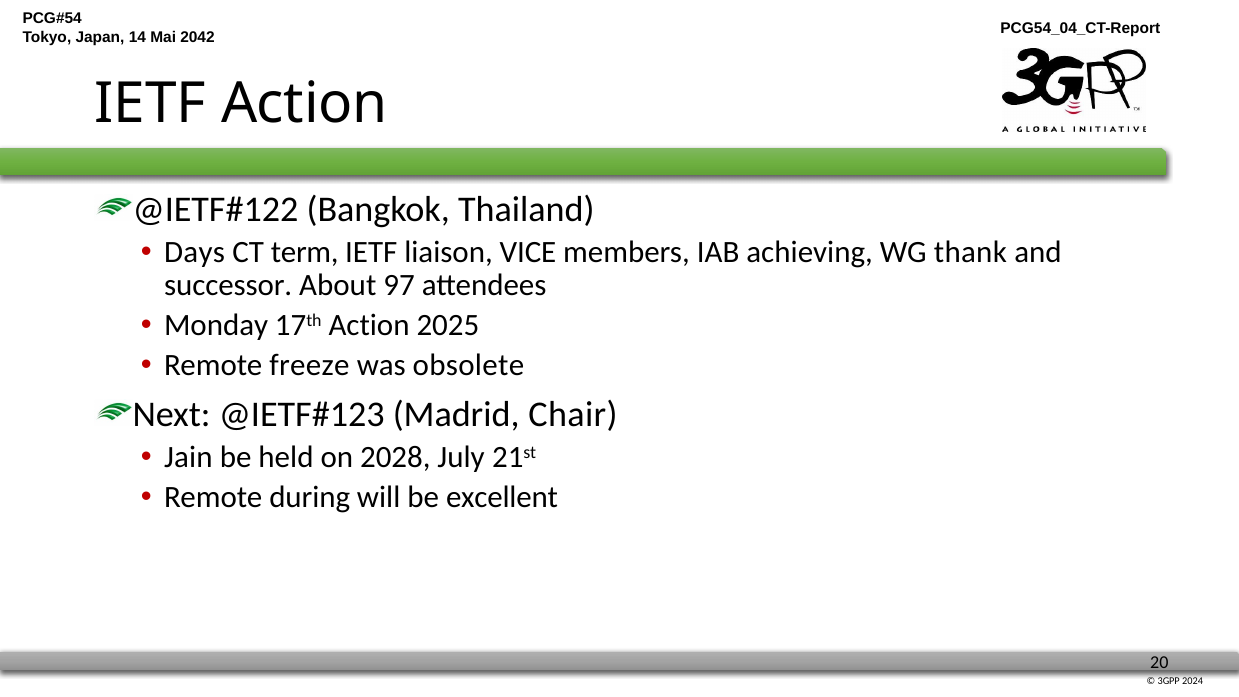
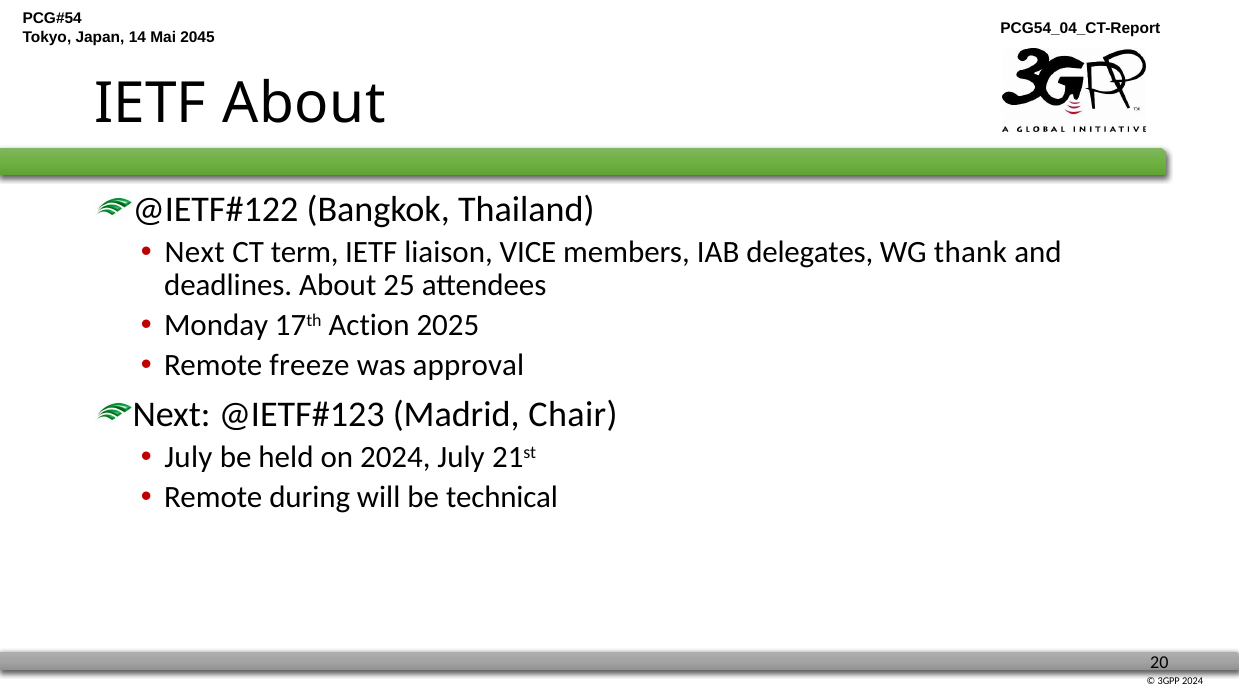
2042: 2042 -> 2045 (197, 37)
IETF Action: Action -> About (304, 104)
Days: Days -> Next (195, 252)
achieving: achieving -> delegates (810, 252)
successor: successor -> deadlines (228, 286)
97: 97 -> 25 (399, 286)
obsolete: obsolete -> approval (469, 365)
Jain: Jain -> July (188, 457)
on 2028: 2028 -> 2024 (395, 457)
excellent: excellent -> technical (502, 497)
